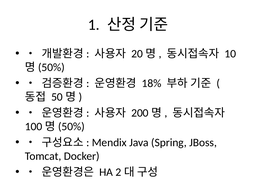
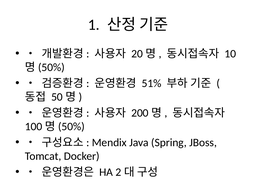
18%: 18% -> 51% (152, 83)
